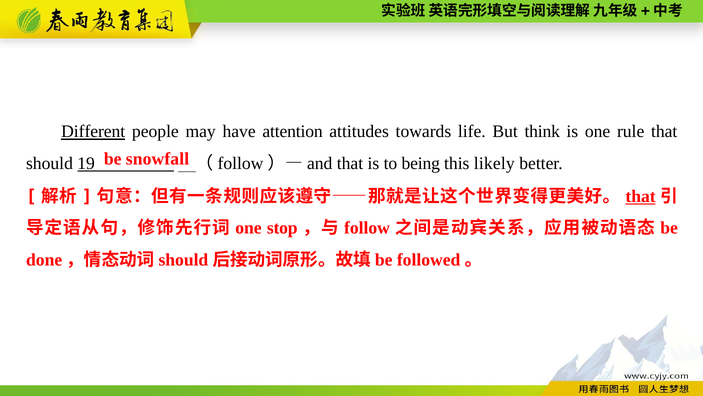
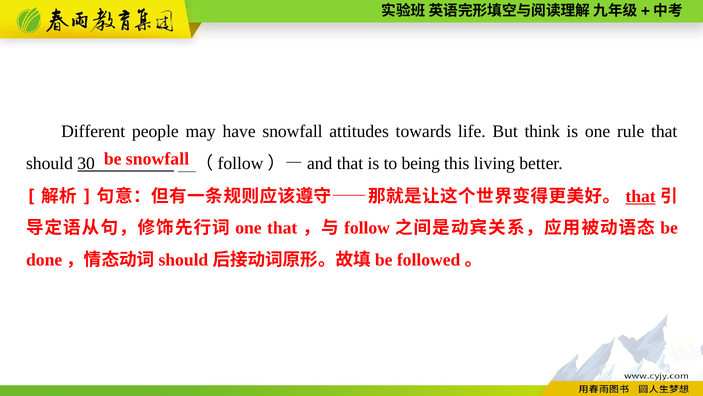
Different underline: present -> none (93, 132)
have attention: attention -> snowfall (293, 132)
19: 19 -> 30 (86, 163)
likely: likely -> living (494, 163)
one stop: stop -> that (282, 228)
